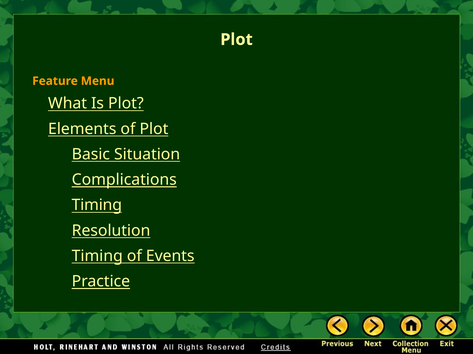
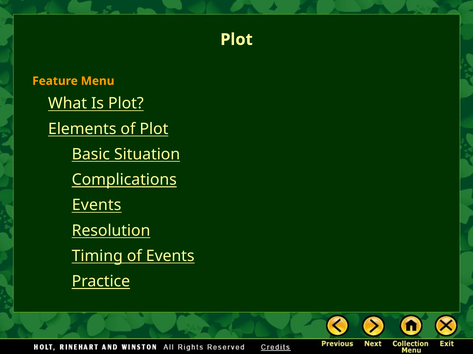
Timing: Timing -> Events (97, 206)
